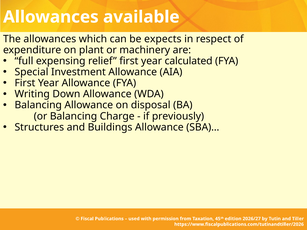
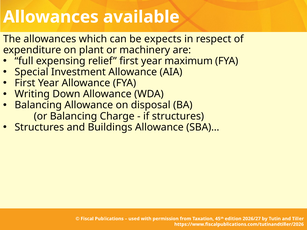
calculated: calculated -> maximum (189, 61)
if previously: previously -> structures (178, 116)
